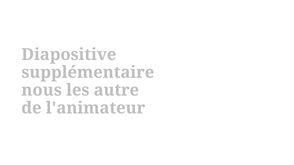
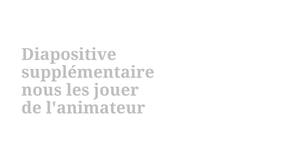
autre: autre -> jouer (116, 90)
